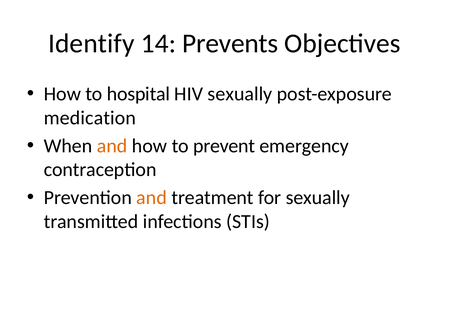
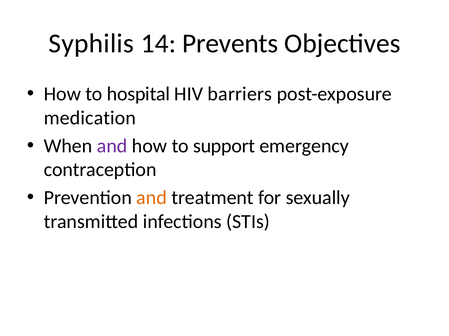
Identify: Identify -> Syphilis (91, 43)
HIV sexually: sexually -> barriers (240, 94)
and colour: orange -> purple (112, 146)
prevent: prevent -> support (224, 146)
